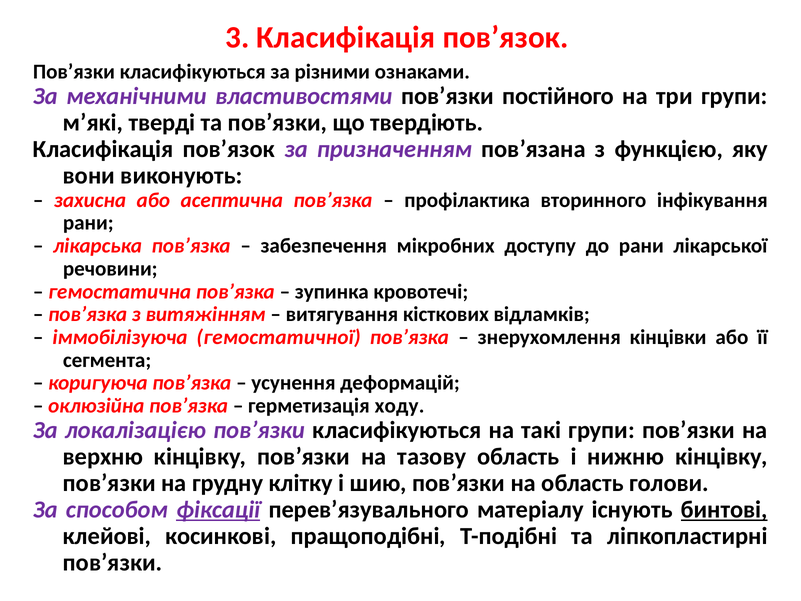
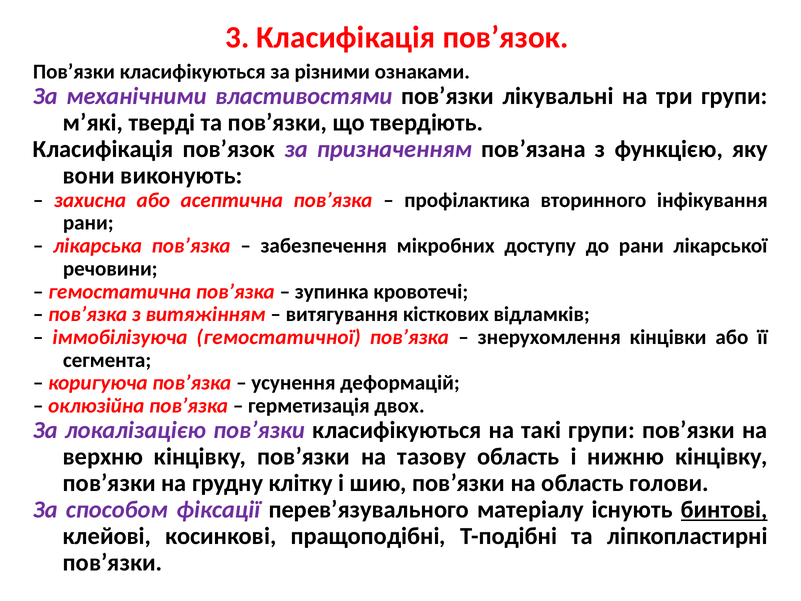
постійного: постійного -> лікувальні (558, 96)
ходу: ходу -> двох (400, 406)
фіксації underline: present -> none (218, 509)
